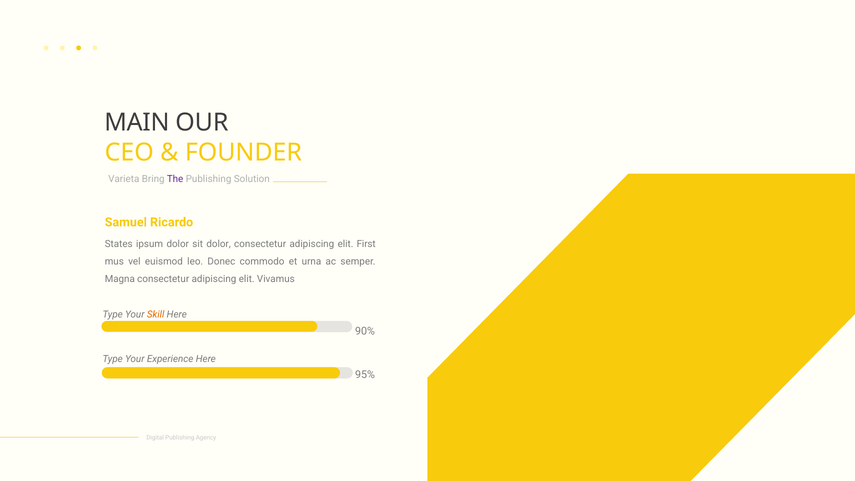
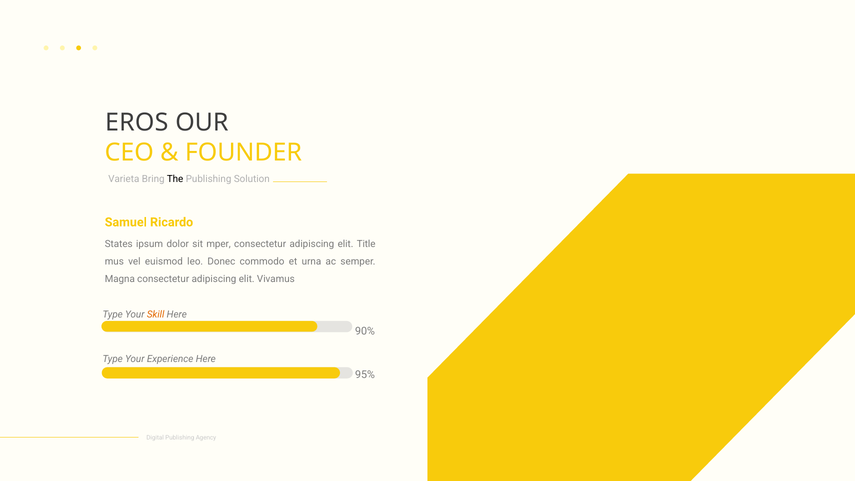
MAIN: MAIN -> EROS (137, 122)
The colour: purple -> black (175, 179)
sit dolor: dolor -> mper (219, 244)
First: First -> Title (366, 244)
